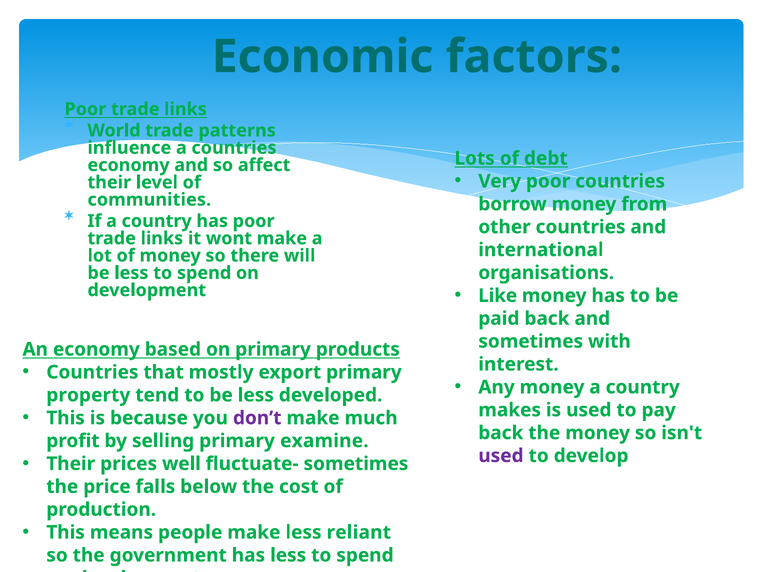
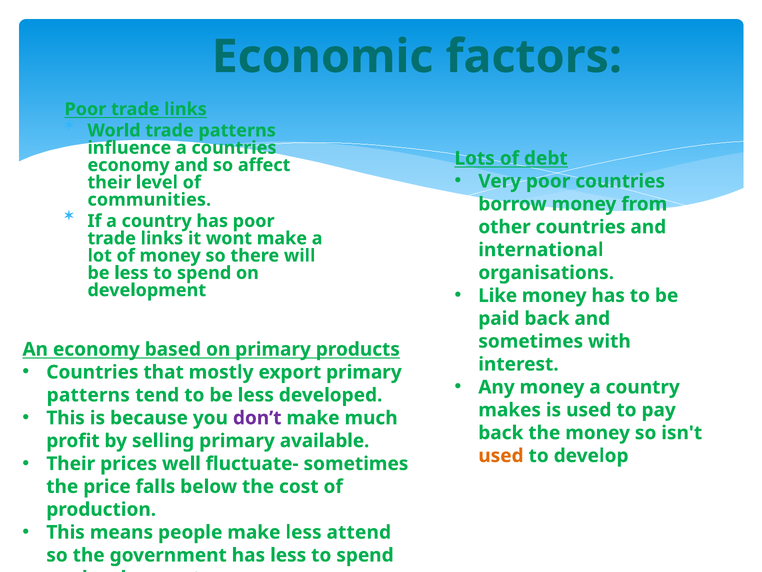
property: property -> patterns (88, 395)
examine: examine -> available (325, 440)
used colour: purple -> orange (501, 455)
reliant: reliant -> attend (359, 532)
